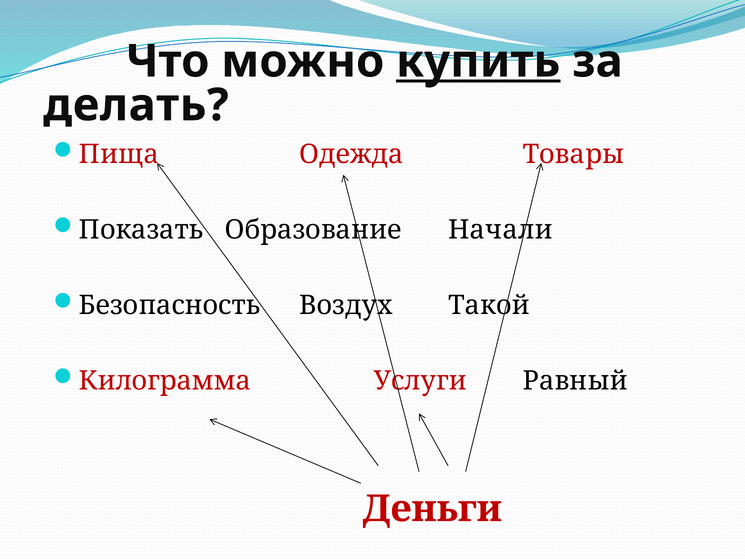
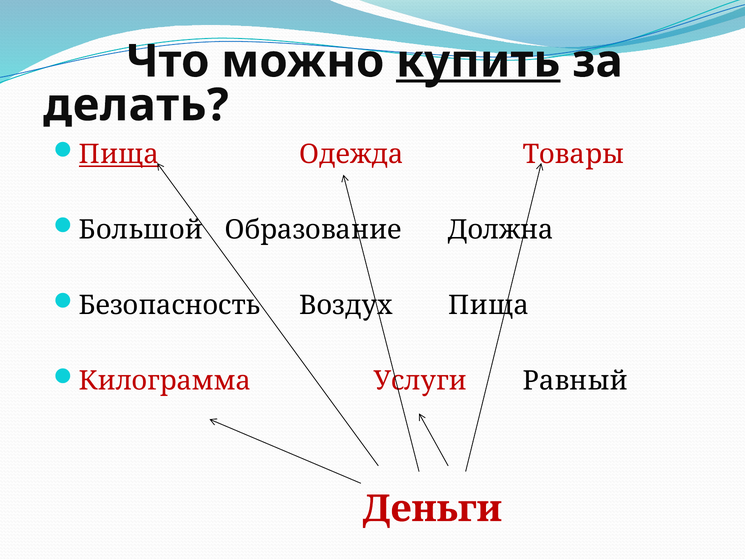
Пища underline: none -> present (119, 154)
Показать: Показать -> Большой (141, 230)
Начали: Начали -> Должна (501, 230)
Воздух Такой: Такой -> Пища (489, 305)
